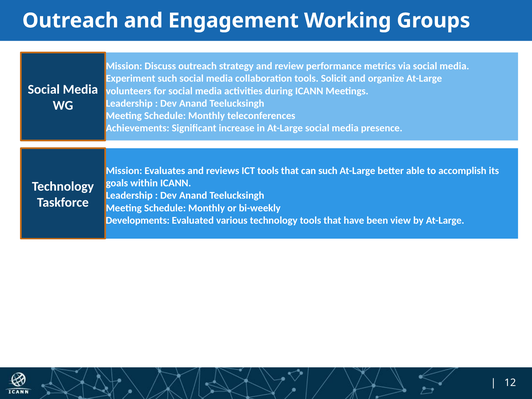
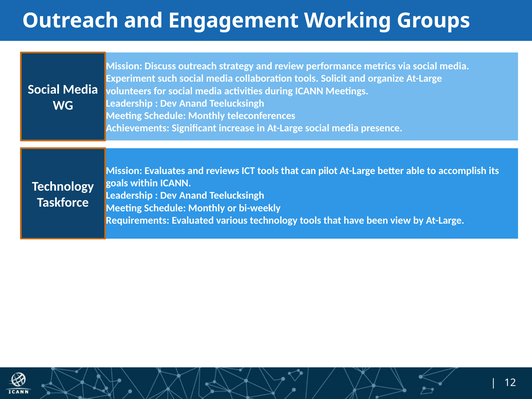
can such: such -> pilot (328, 171)
Developments: Developments -> Requirements (138, 220)
